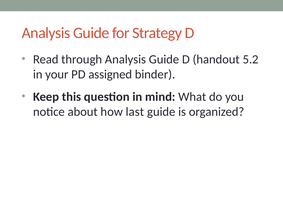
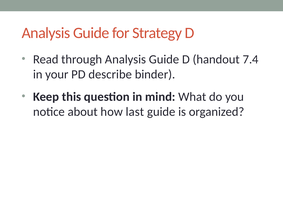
5.2: 5.2 -> 7.4 (251, 59)
assigned: assigned -> describe (110, 74)
